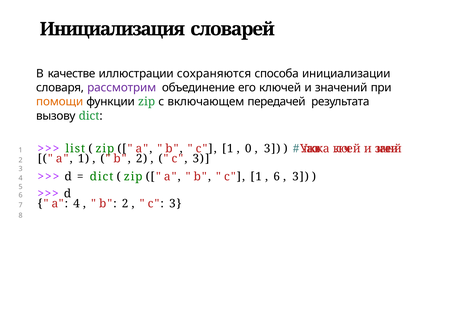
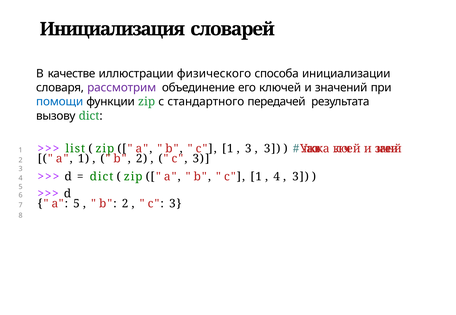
сохраняются: сохраняются -> физического (214, 74)
помощи colour: orange -> blue (60, 102)
включающем: включающем -> стандартного (206, 102)
0: 0 -> 3 (248, 149)
6: 6 -> 4 (277, 177)
a 4: 4 -> 5 (77, 204)
